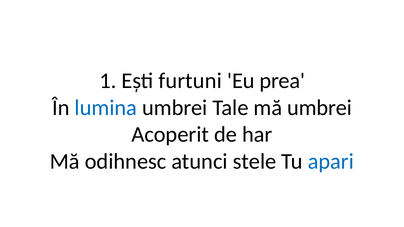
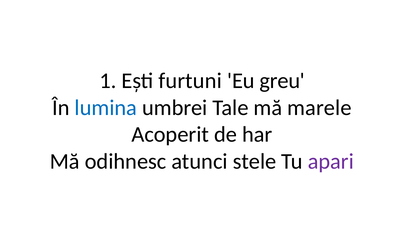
prea: prea -> greu (282, 81)
mă umbrei: umbrei -> marele (319, 108)
apari colour: blue -> purple (331, 162)
